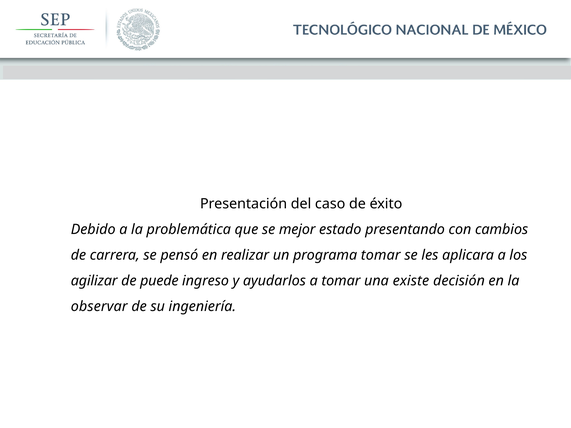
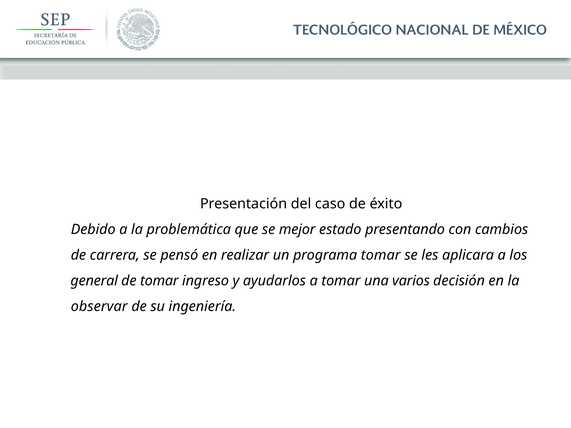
agilizar: agilizar -> general (94, 281)
de puede: puede -> tomar (159, 281)
existe: existe -> varios (411, 281)
